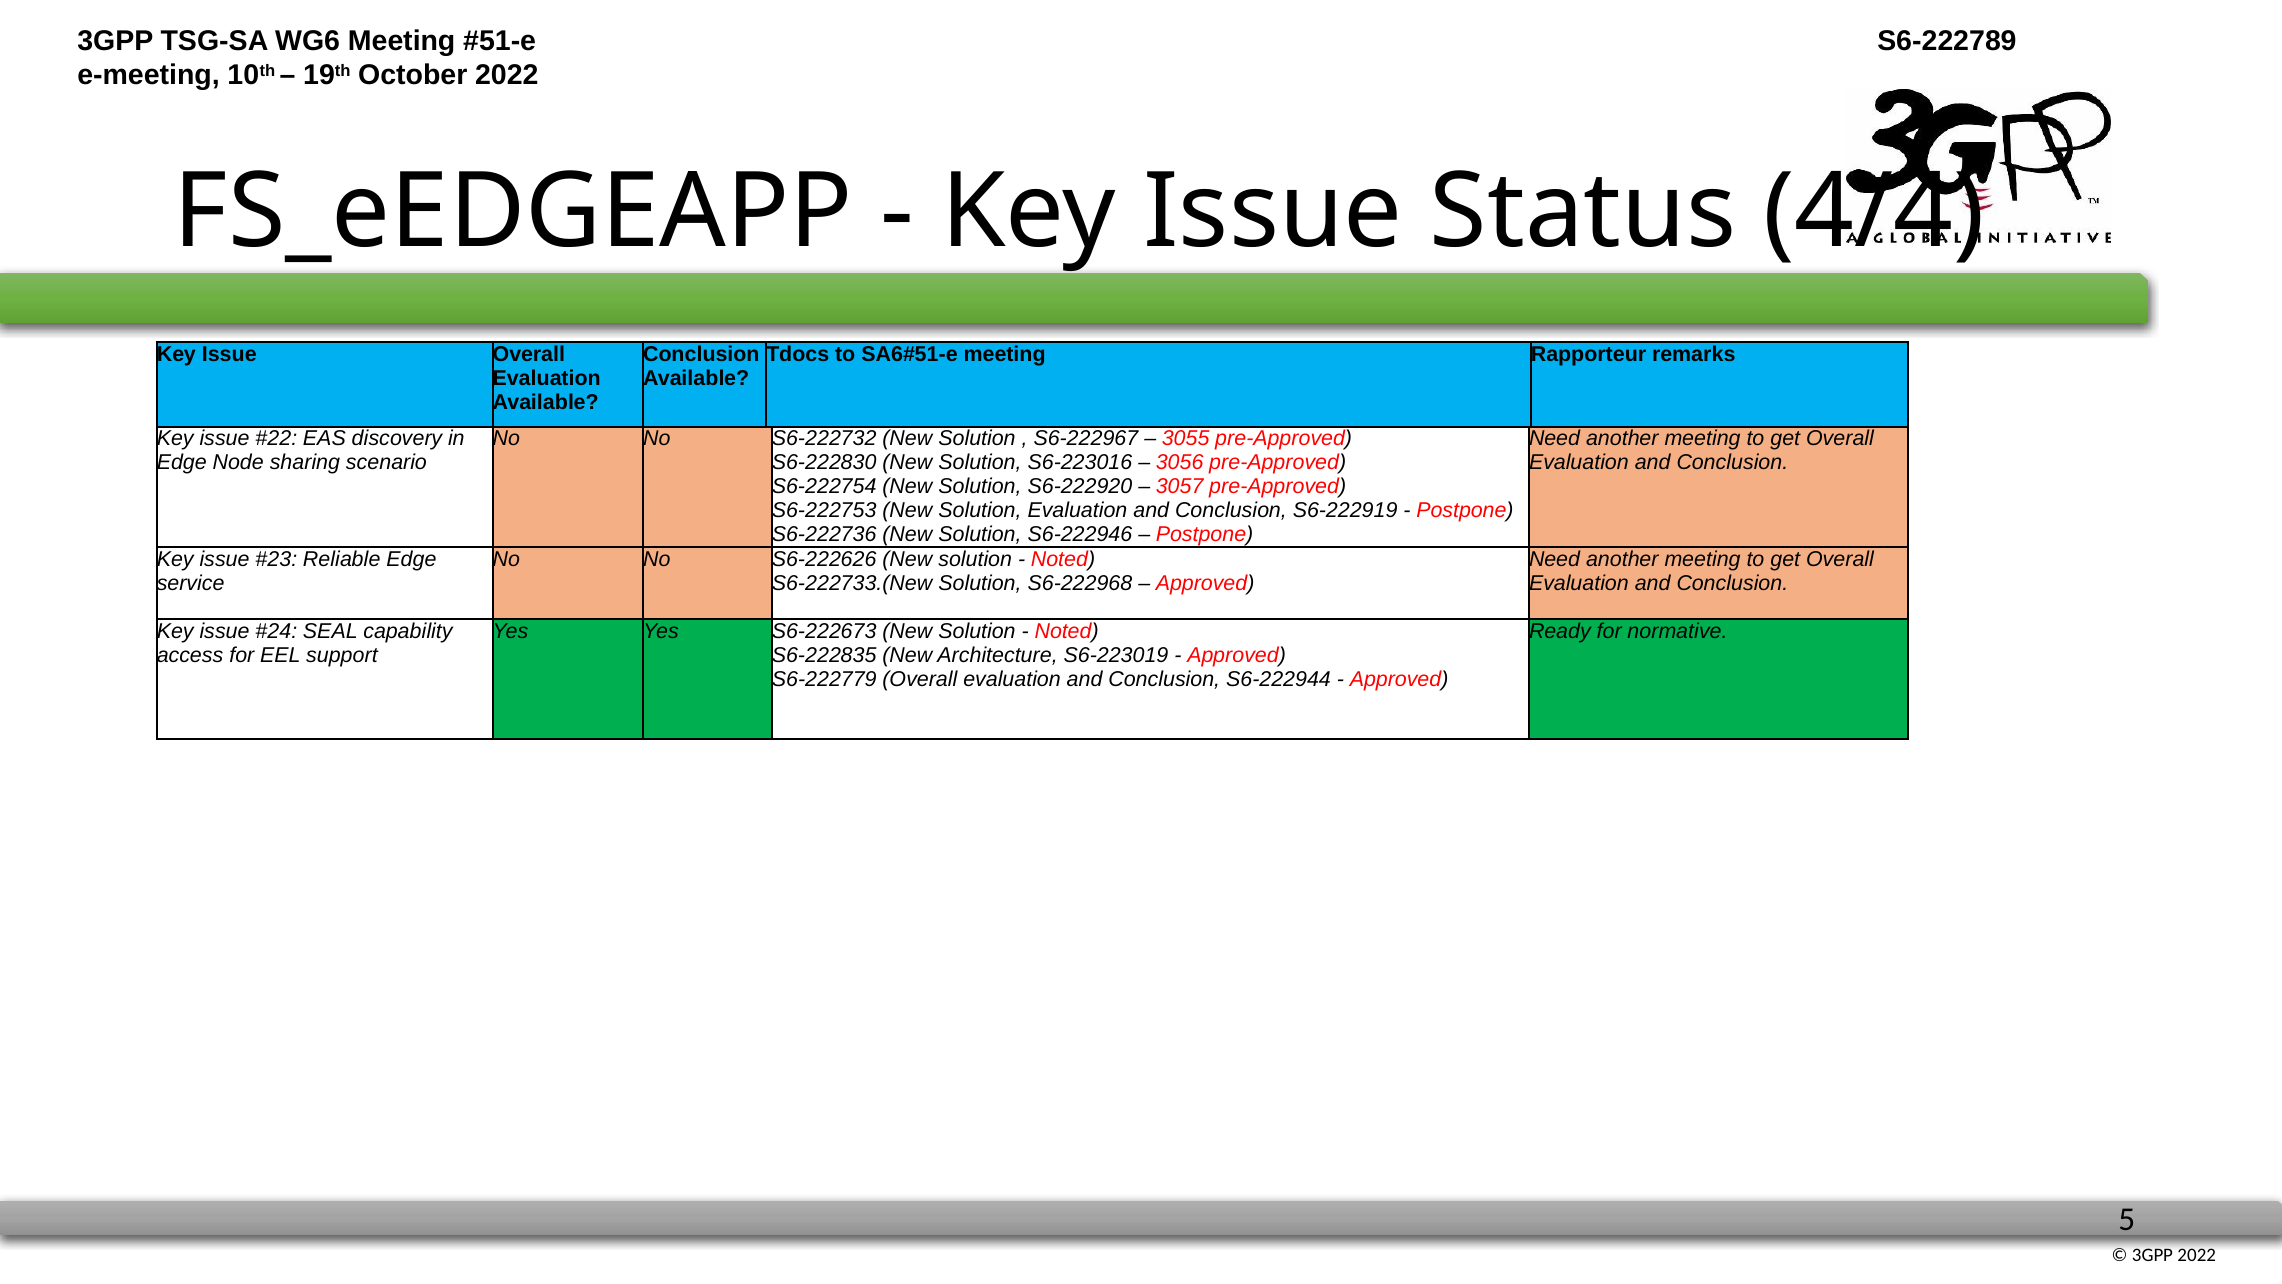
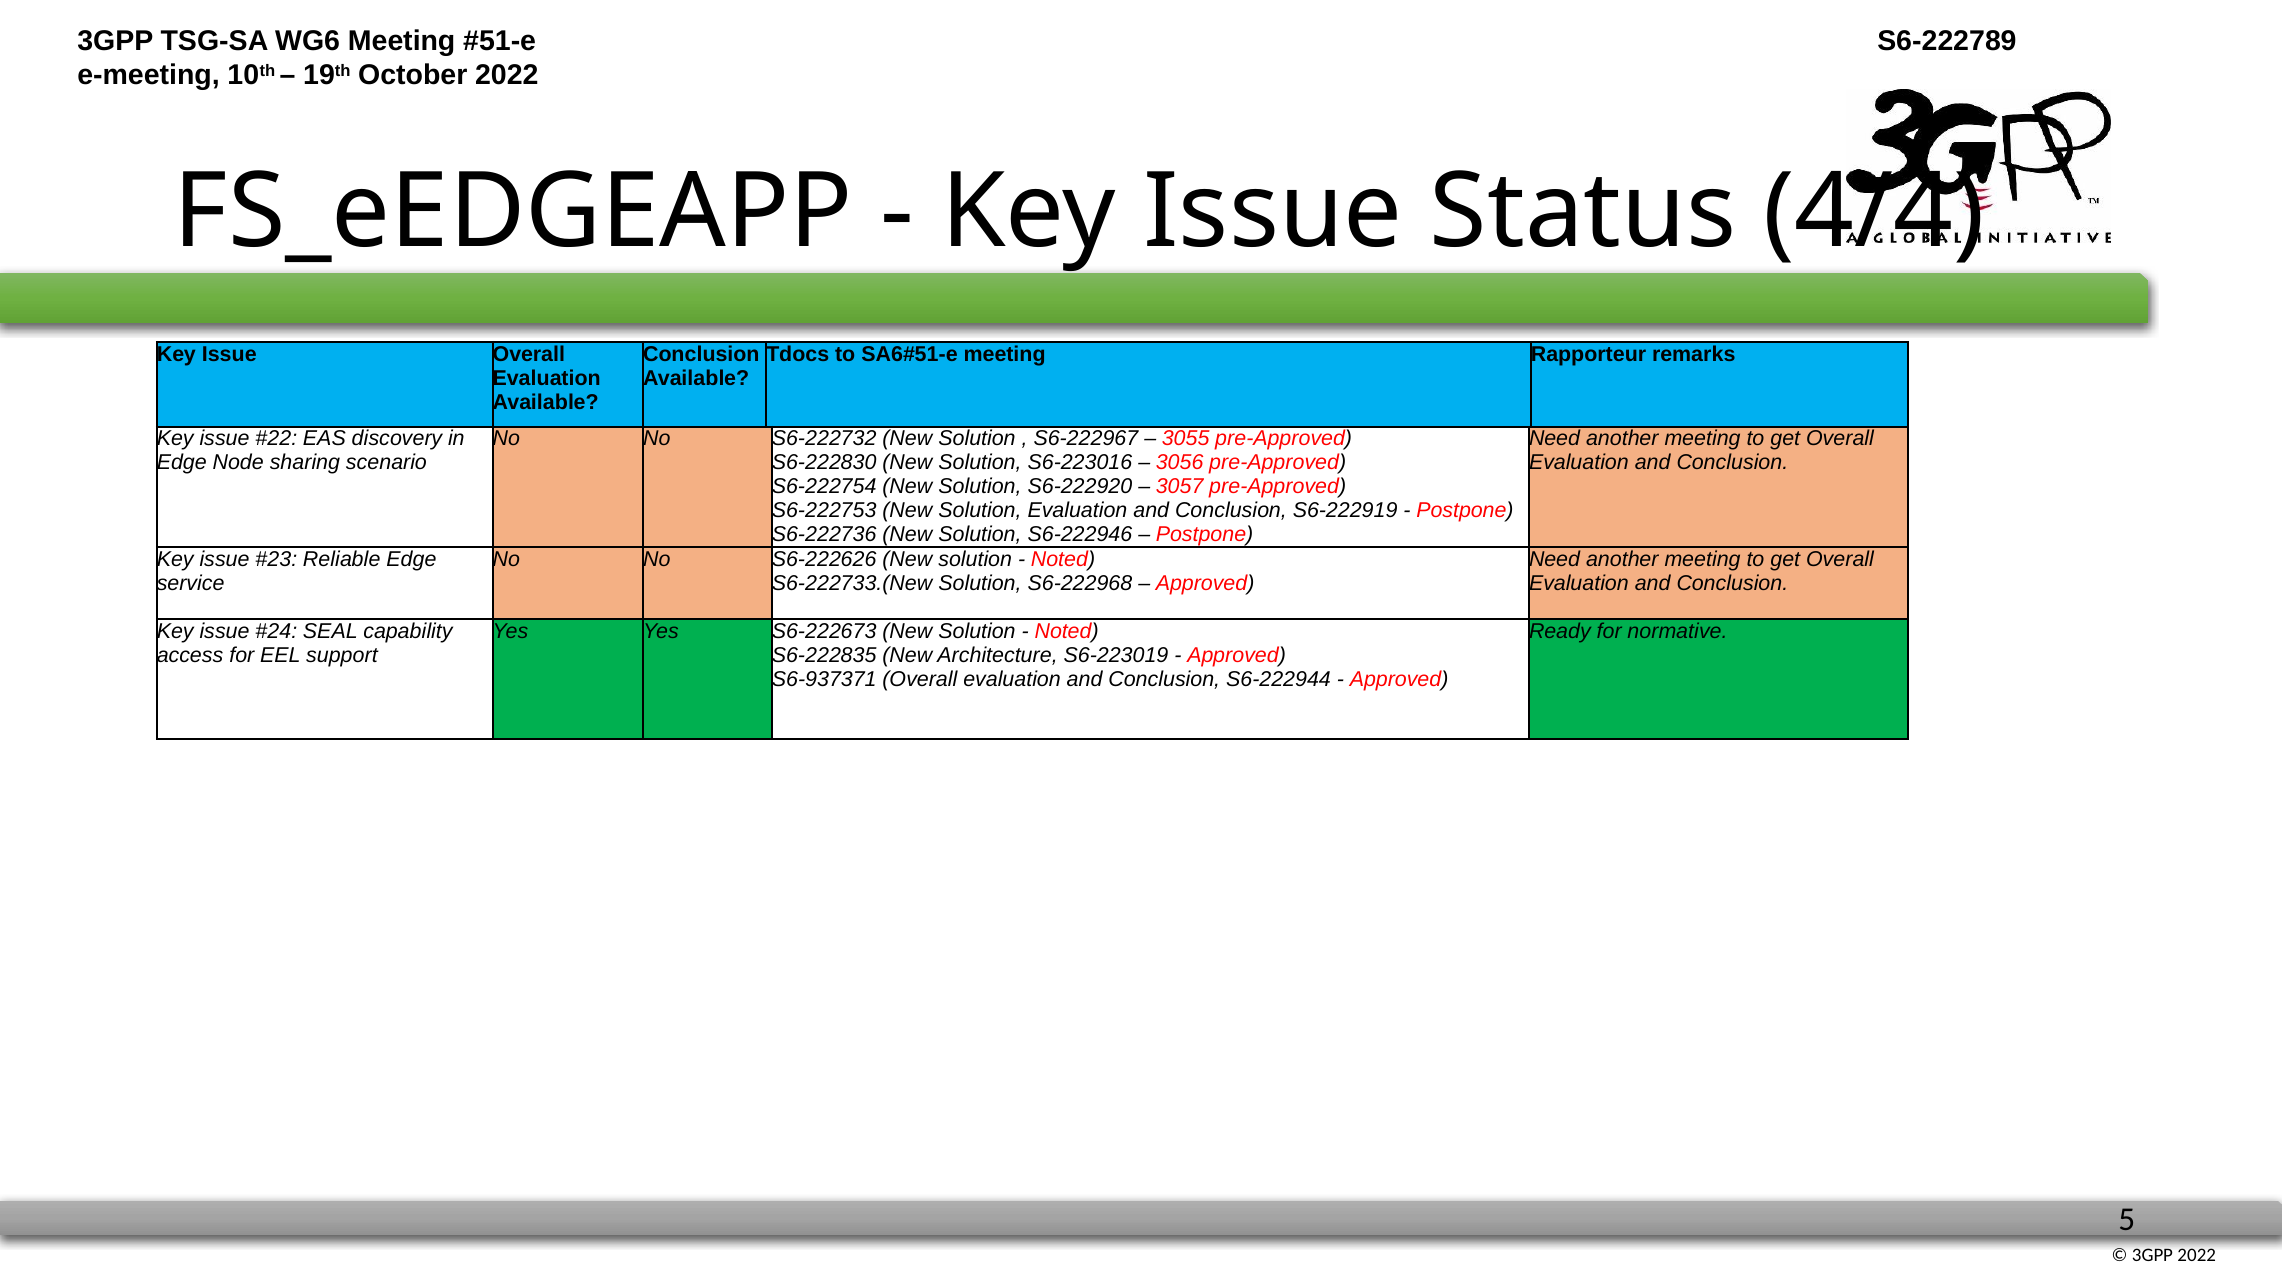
S6-222779: S6-222779 -> S6-937371 (824, 679)
